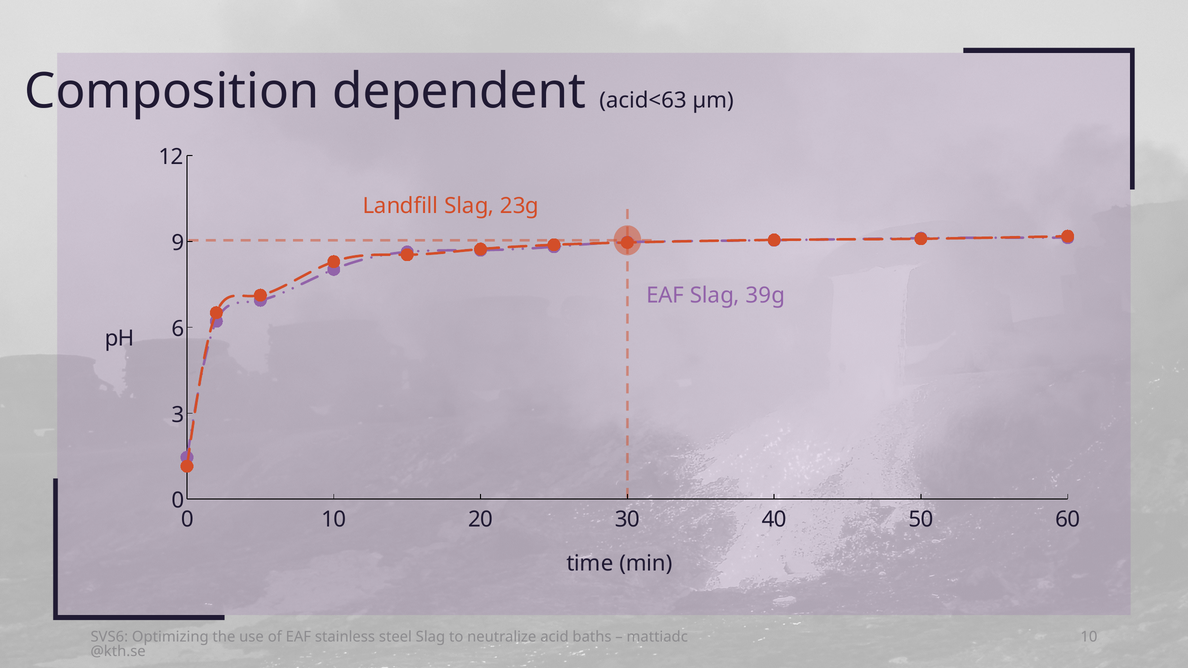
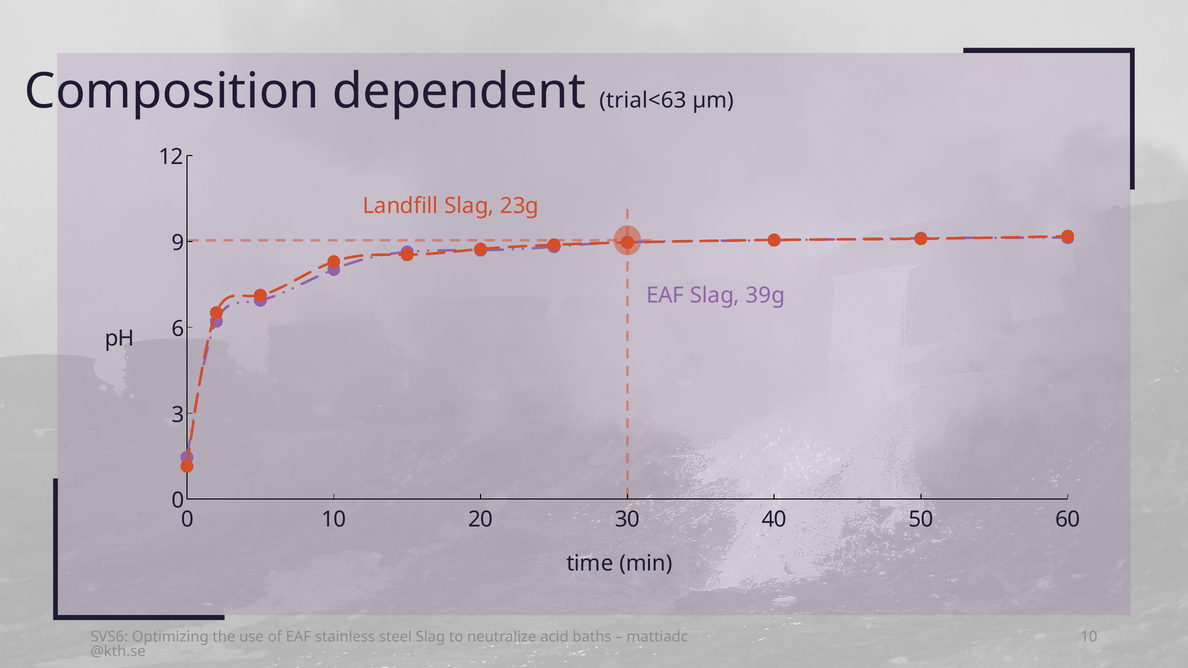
acid<63: acid<63 -> trial<63 (643, 101)
